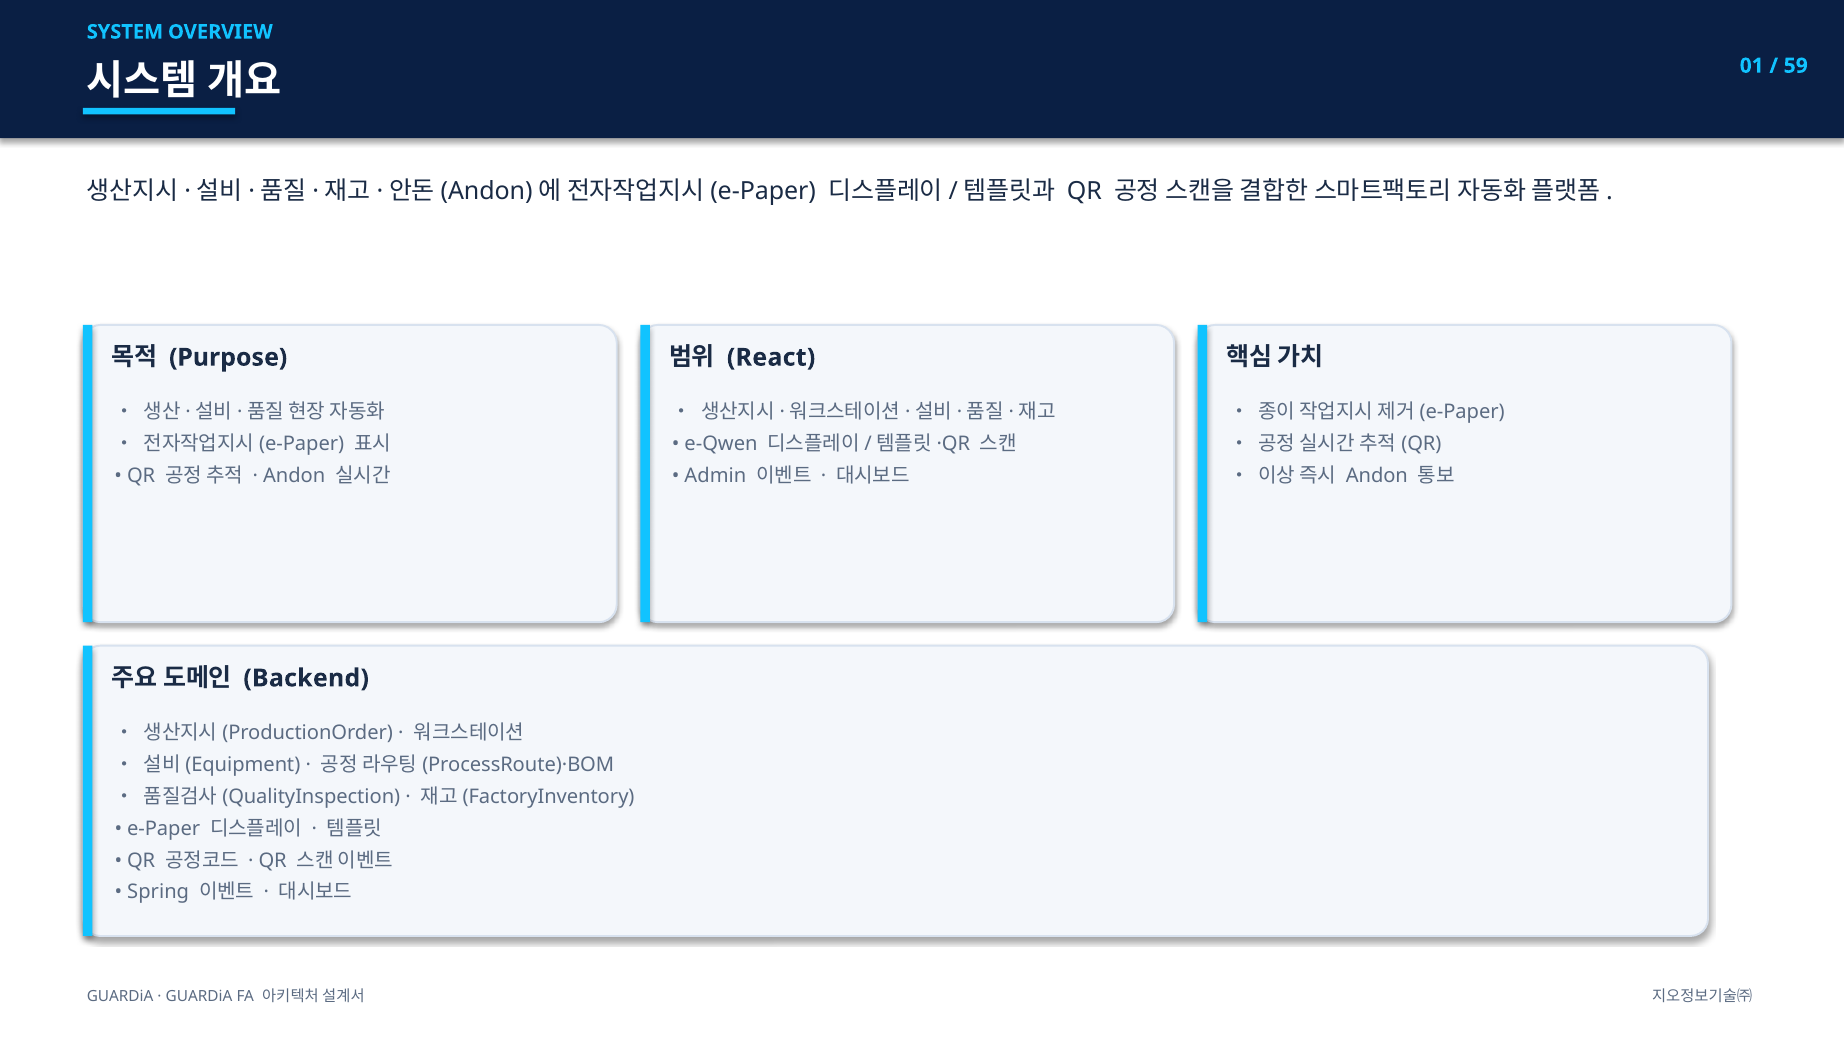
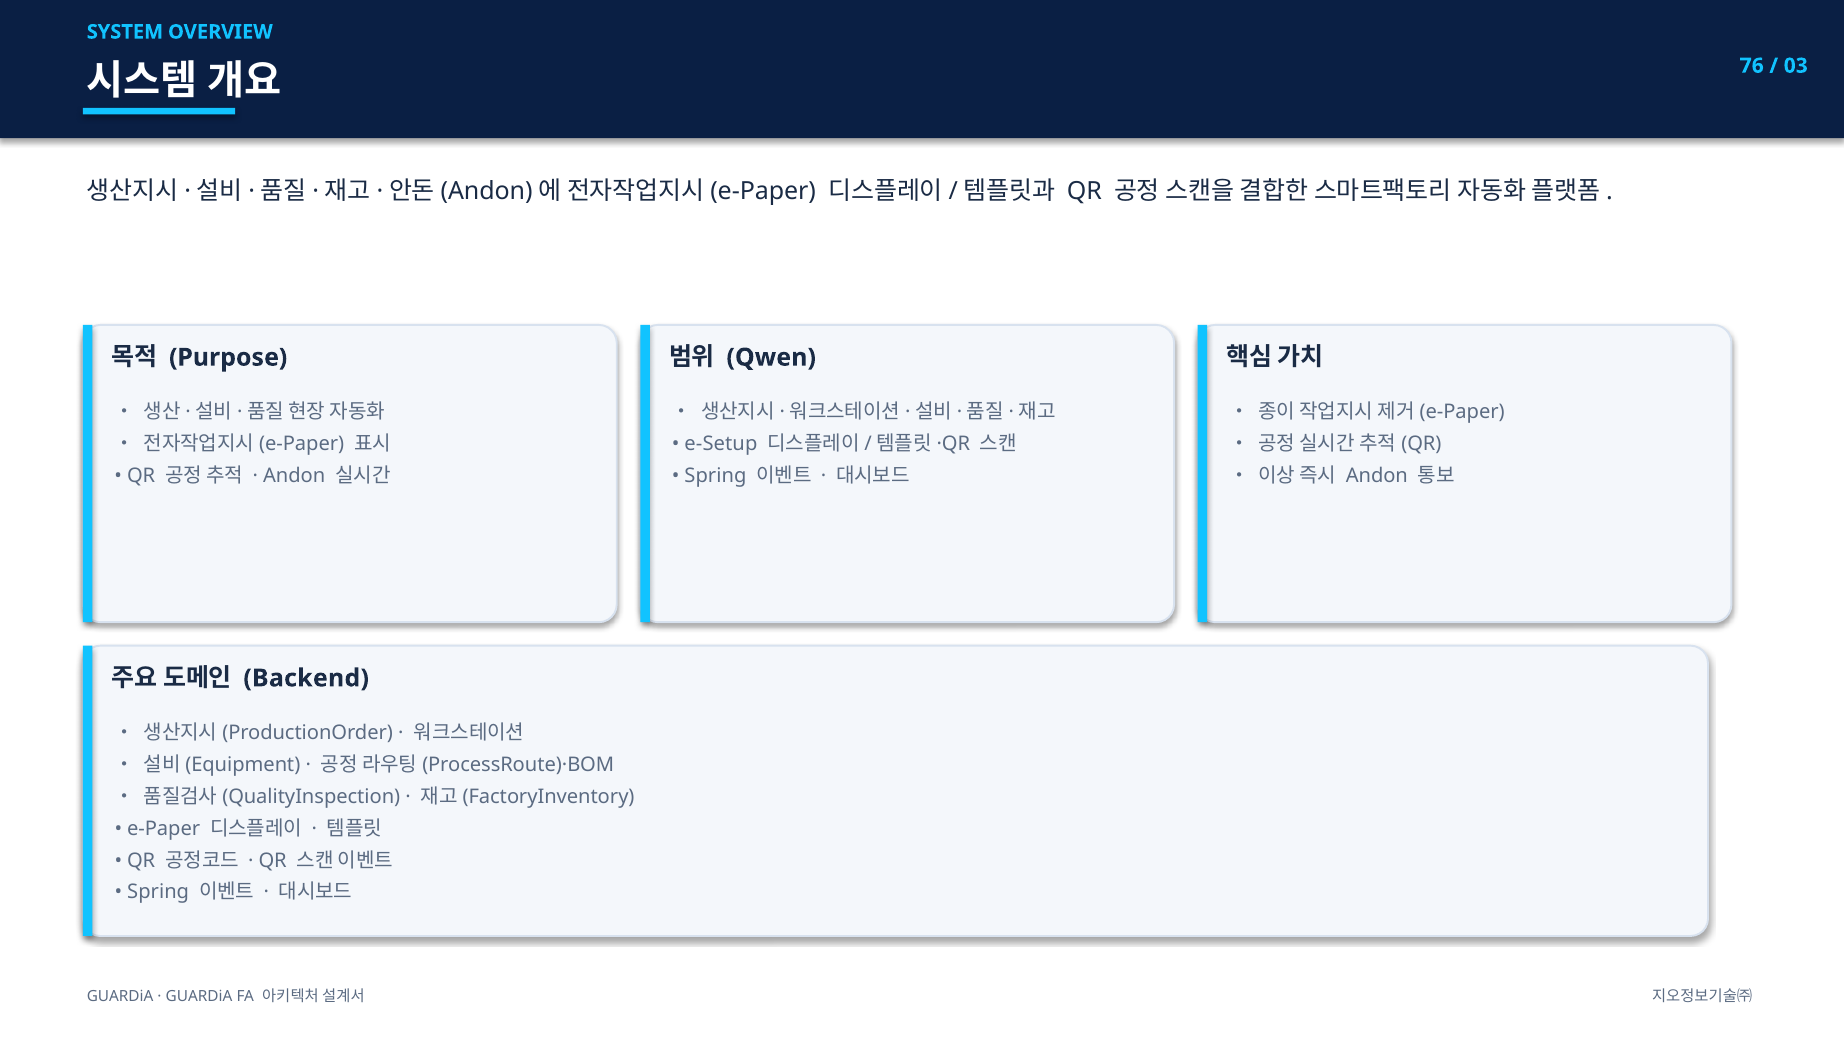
01: 01 -> 76 (1752, 66)
59: 59 -> 03 (1796, 66)
React: React -> Qwen (771, 357)
e-Qwen: e-Qwen -> e-Setup (721, 444)
Admin: Admin -> Spring (715, 476)
